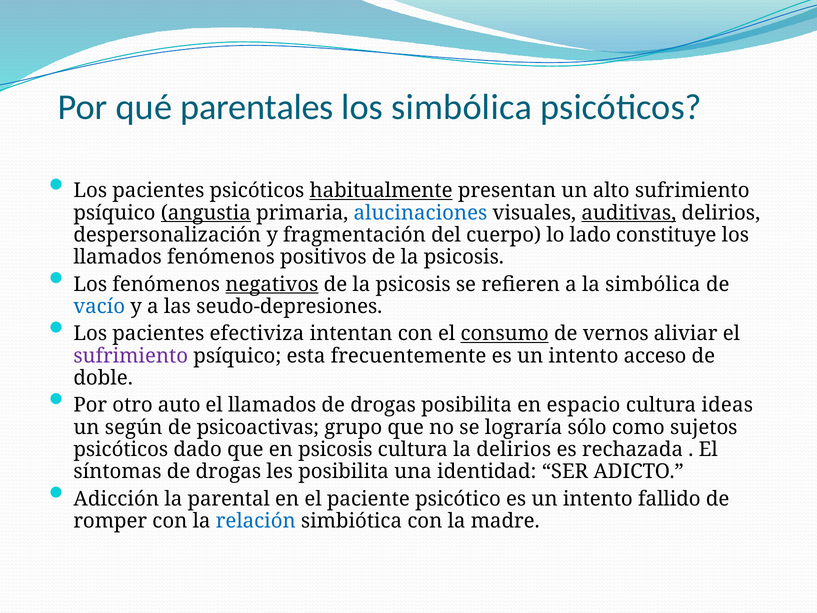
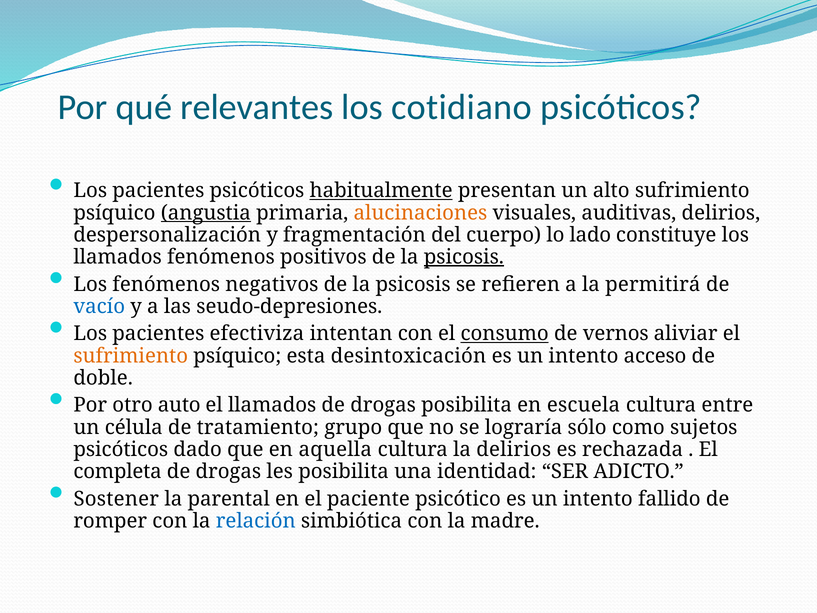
parentales: parentales -> relevantes (257, 107)
los simbólica: simbólica -> cotidiano (462, 107)
alucinaciones colour: blue -> orange (420, 213)
auditivas underline: present -> none (629, 213)
psicosis underline: none -> present (464, 257)
negativos underline: present -> none (272, 284)
la simbólica: simbólica -> permitirá (653, 284)
sufrimiento colour: purple -> orange (131, 356)
frecuentemente: frecuentemente -> desintoxicación (408, 356)
espacio: espacio -> escuela (583, 405)
ideas: ideas -> entre (727, 405)
según: según -> célula (134, 427)
psicoactivas: psicoactivas -> tratamiento (258, 427)
en psicosis: psicosis -> aquella (335, 449)
síntomas: síntomas -> completa (118, 471)
Adicción: Adicción -> Sostener (116, 499)
